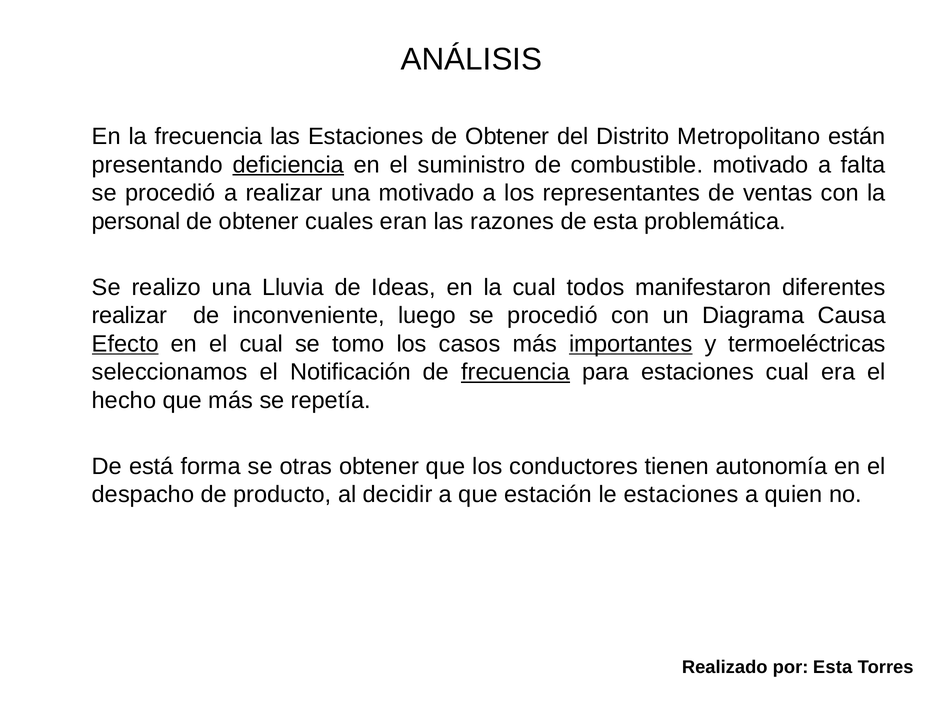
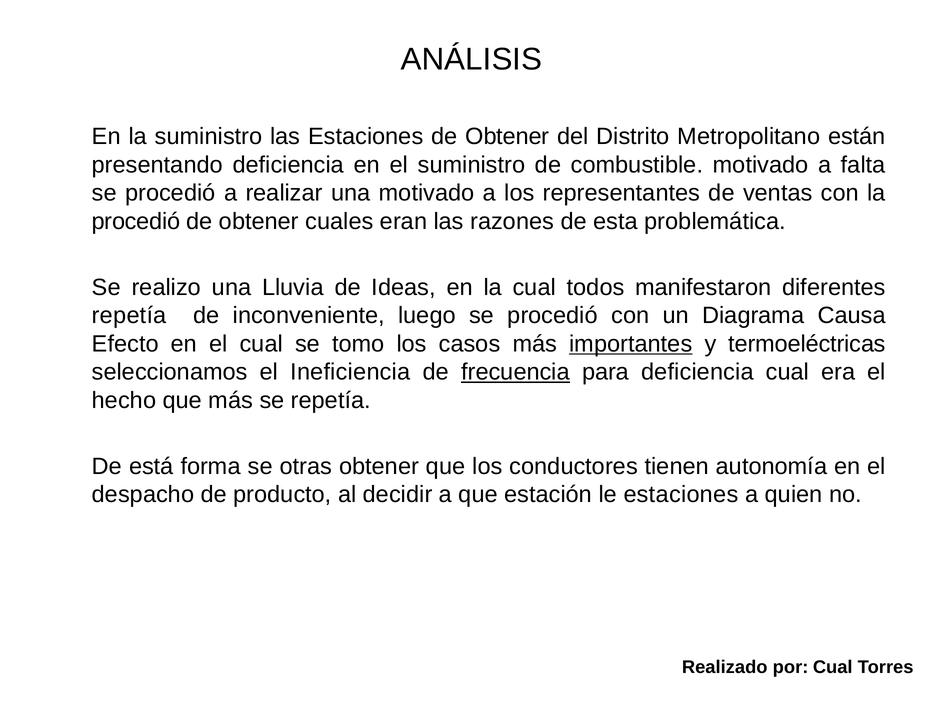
la frecuencia: frecuencia -> suministro (209, 136)
deficiencia underline: present -> none (288, 165)
personal: personal -> procedió (136, 221)
realizar: realizar -> repetía (129, 316)
Efecto underline: present -> none (125, 344)
Notificación: Notificación -> Ineficiencia (350, 372)
para estaciones: estaciones -> deficiencia (697, 372)
por Esta: Esta -> Cual (833, 668)
